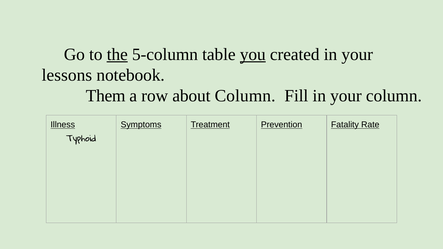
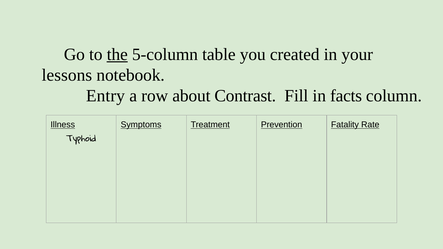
you underline: present -> none (253, 55)
Them: Them -> Entry (105, 96)
about Column: Column -> Contrast (245, 96)
Fill in your: your -> facts (346, 96)
